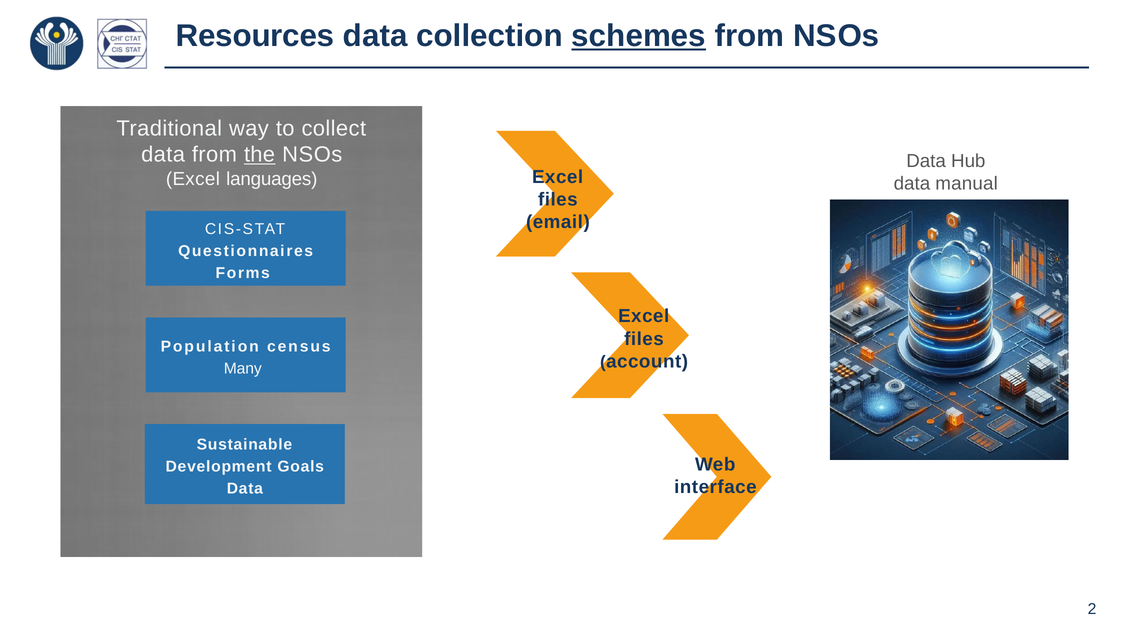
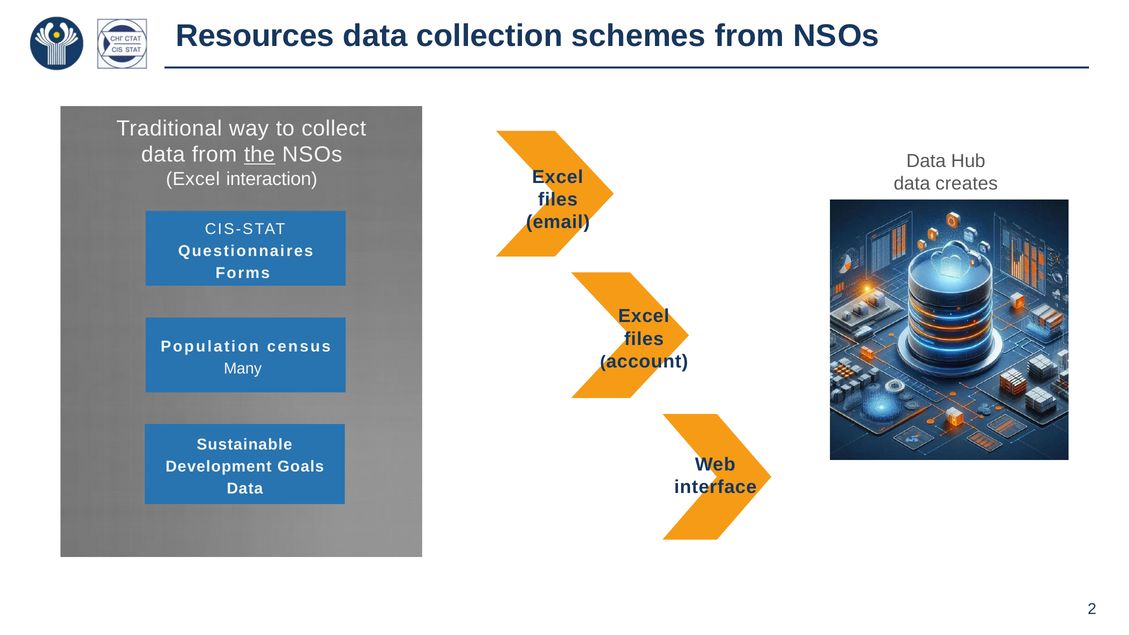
schemes underline: present -> none (639, 36)
languages: languages -> interaction (272, 179)
manual: manual -> creates (967, 184)
